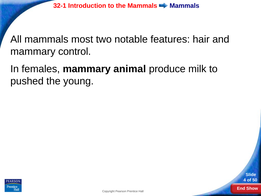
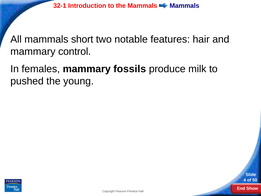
most: most -> short (82, 39)
animal: animal -> fossils (130, 69)
